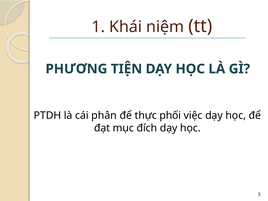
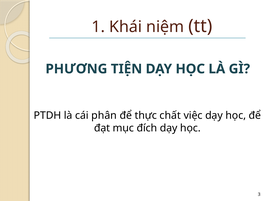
phối: phối -> chất (170, 115)
